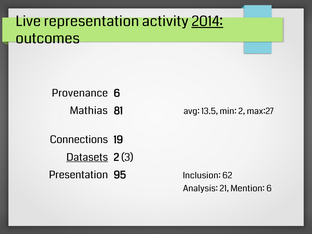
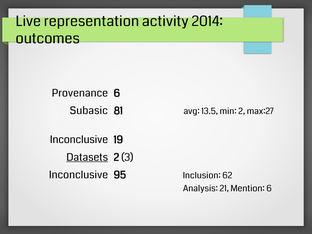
2014 underline: present -> none (207, 21)
Mathias: Mathias -> Subasic (89, 111)
Connections: Connections -> Inconclusive (79, 140)
Presentation: Presentation -> Inconclusive (78, 175)
